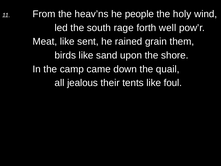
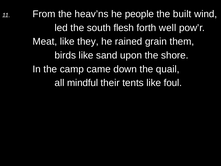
holy: holy -> built (182, 14)
rage: rage -> flesh (124, 28)
sent: sent -> they (88, 41)
jealous: jealous -> mindful (83, 83)
